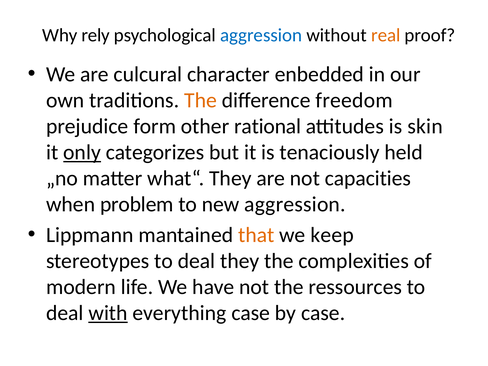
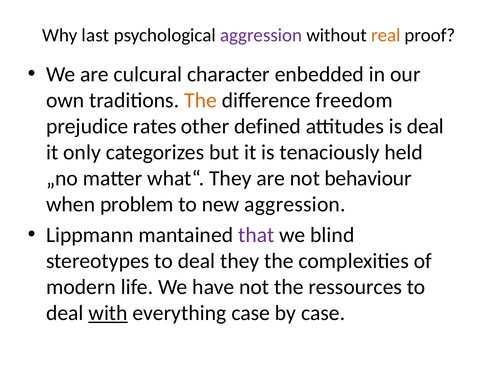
rely: rely -> last (95, 35)
aggression colour: blue -> purple (261, 35)
form: form -> rates (155, 126)
rational: rational -> defined (268, 126)
is skin: skin -> deal (425, 126)
only underline: present -> none (82, 152)
capacities: capacities -> behaviour (368, 178)
that colour: orange -> purple (256, 235)
keep: keep -> blind (332, 235)
